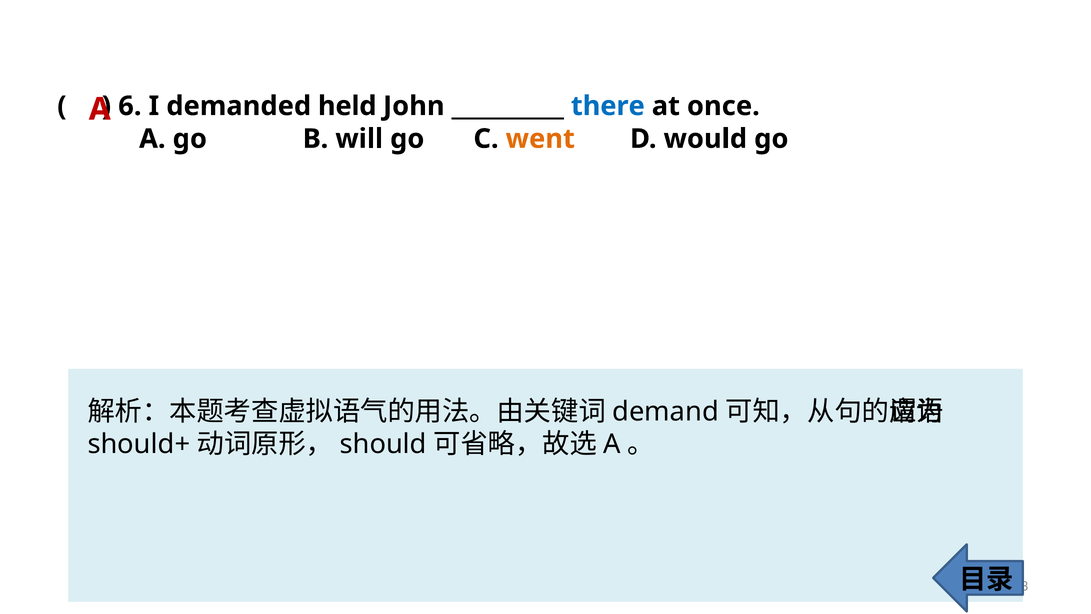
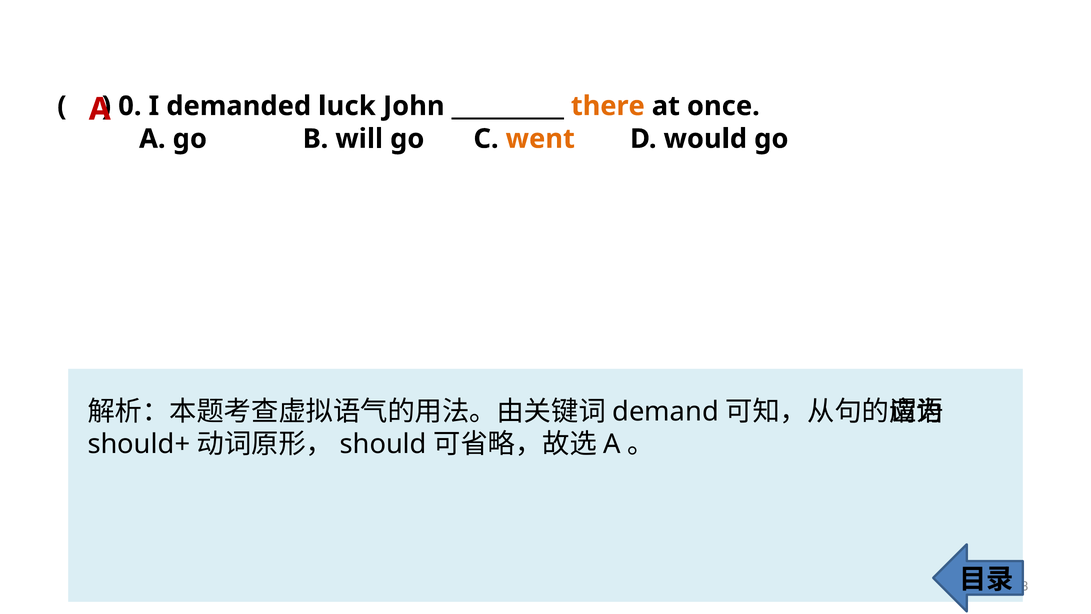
6: 6 -> 0 (130, 106)
held: held -> luck (347, 106)
there colour: blue -> orange (608, 106)
